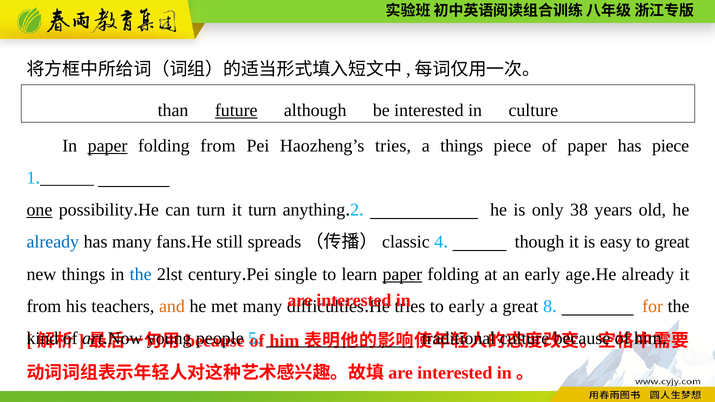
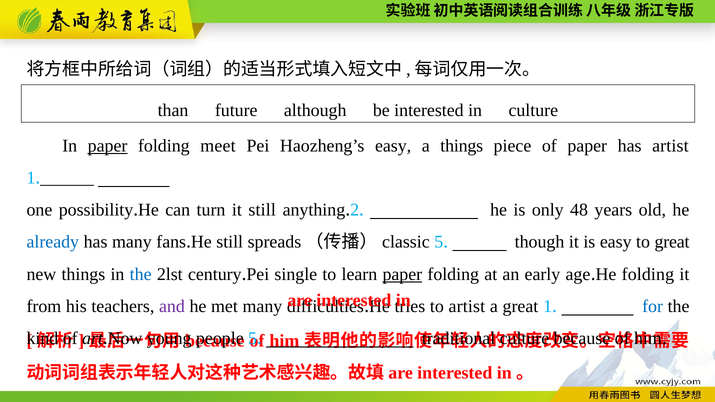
future underline: present -> none (236, 110)
folding from: from -> meet (218, 146)
Haozheng’s tries: tries -> easy (393, 146)
has piece: piece -> artist (670, 146)
one underline: present -> none (39, 210)
it turn: turn -> still (262, 210)
38: 38 -> 48 (579, 210)
4: 4 -> 5 (439, 242)
already: already -> folding (648, 274)
and colour: orange -> purple (172, 307)
to early: early -> artist (467, 307)
great 8: 8 -> 1 (548, 307)
for colour: orange -> blue (653, 307)
